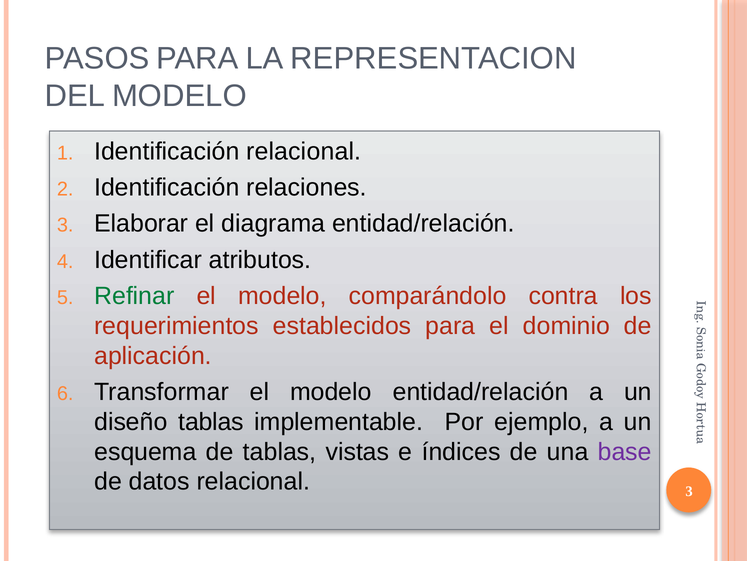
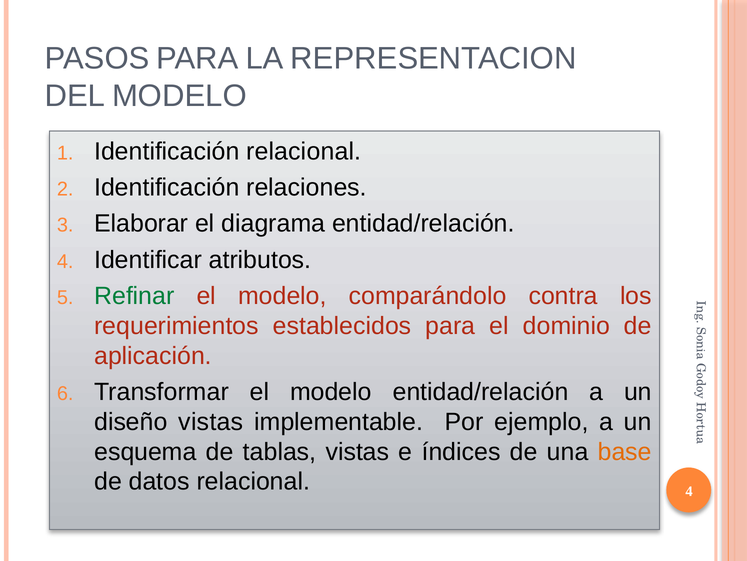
diseño tablas: tablas -> vistas (211, 421)
base colour: purple -> orange (625, 451)
relacional 3: 3 -> 4 (689, 491)
